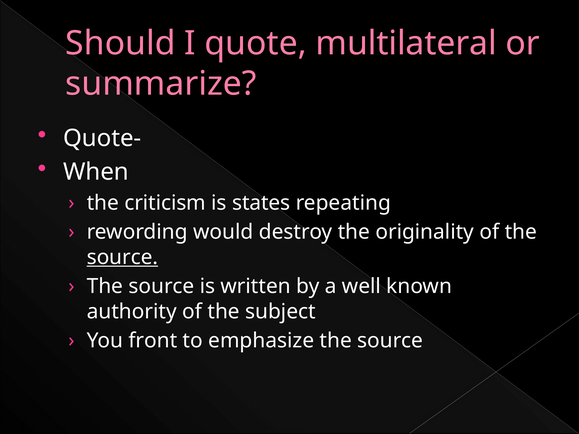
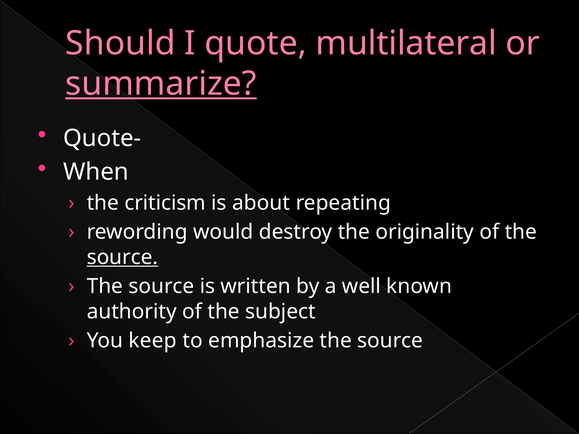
summarize underline: none -> present (161, 84)
states: states -> about (261, 203)
front: front -> keep (153, 341)
